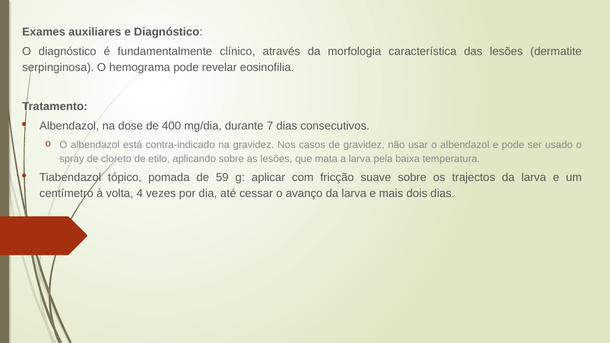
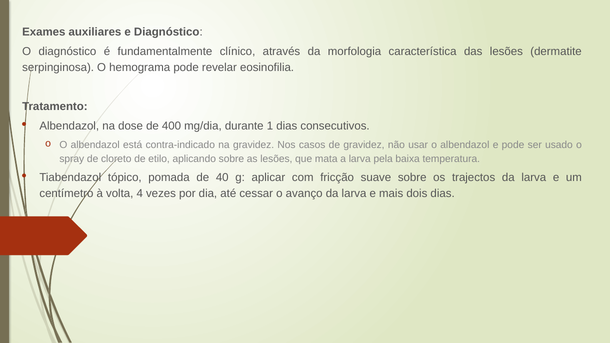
7: 7 -> 1 (270, 126)
59: 59 -> 40 (222, 178)
